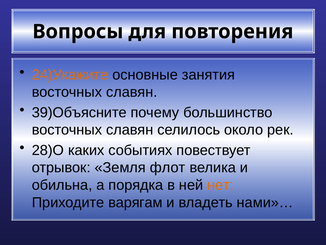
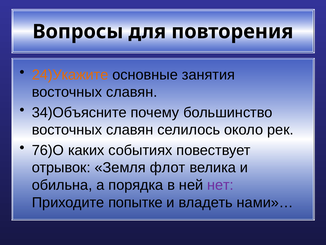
39)Объясните: 39)Объясните -> 34)Объясните (79, 112)
28)О: 28)О -> 76)О (48, 150)
нет colour: orange -> purple (220, 185)
варягам: варягам -> попытке (135, 202)
